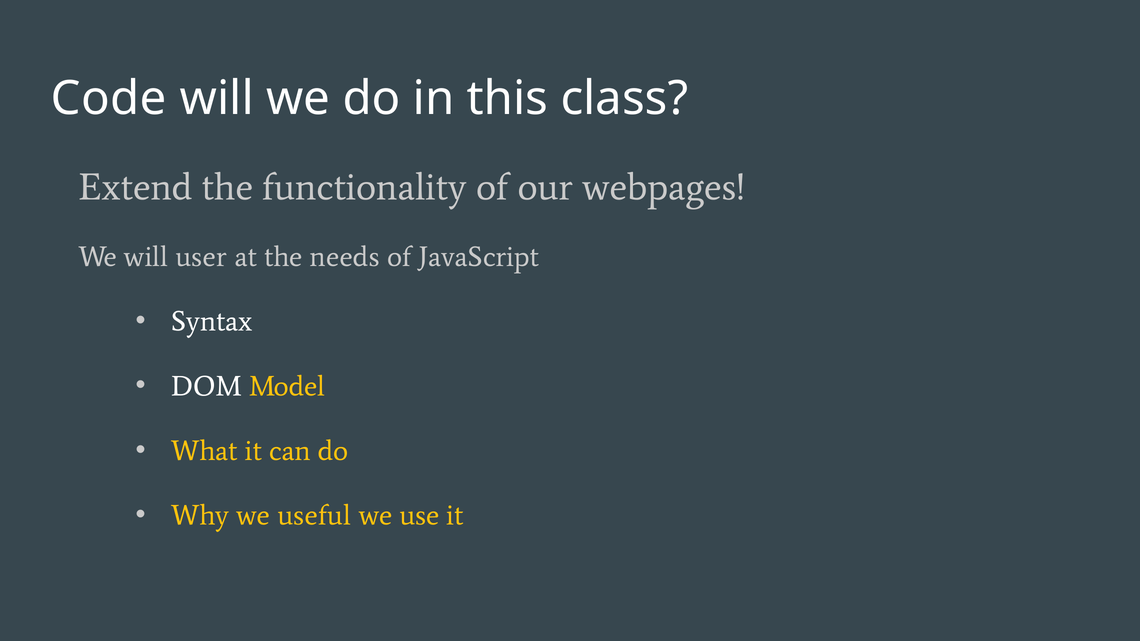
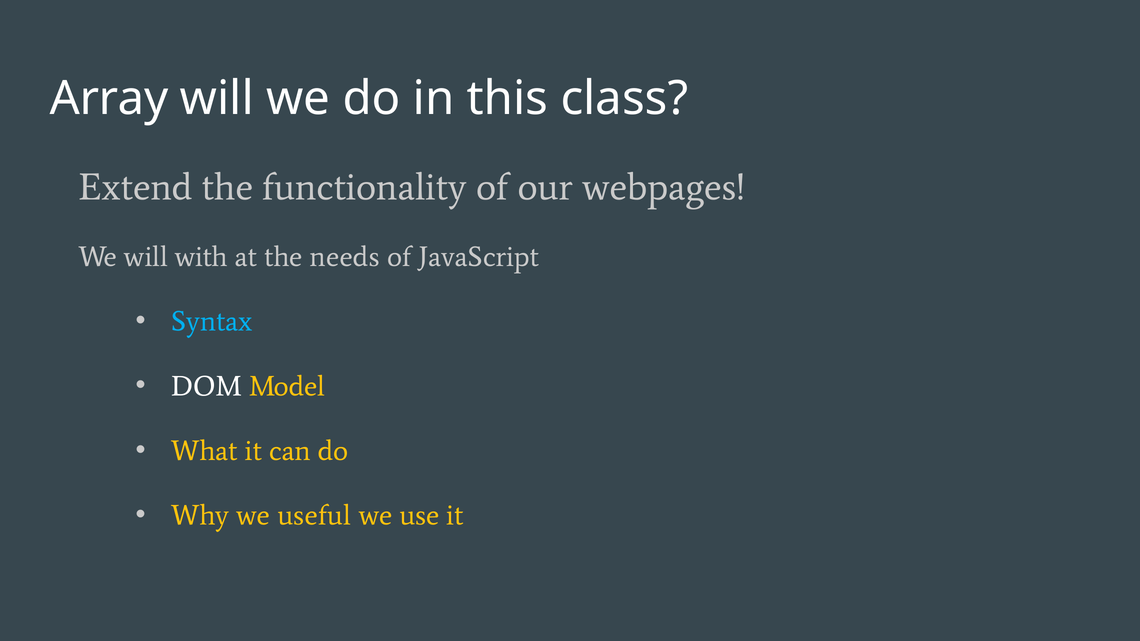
Code: Code -> Array (109, 99)
user: user -> with (201, 257)
Syntax colour: white -> light blue (212, 322)
